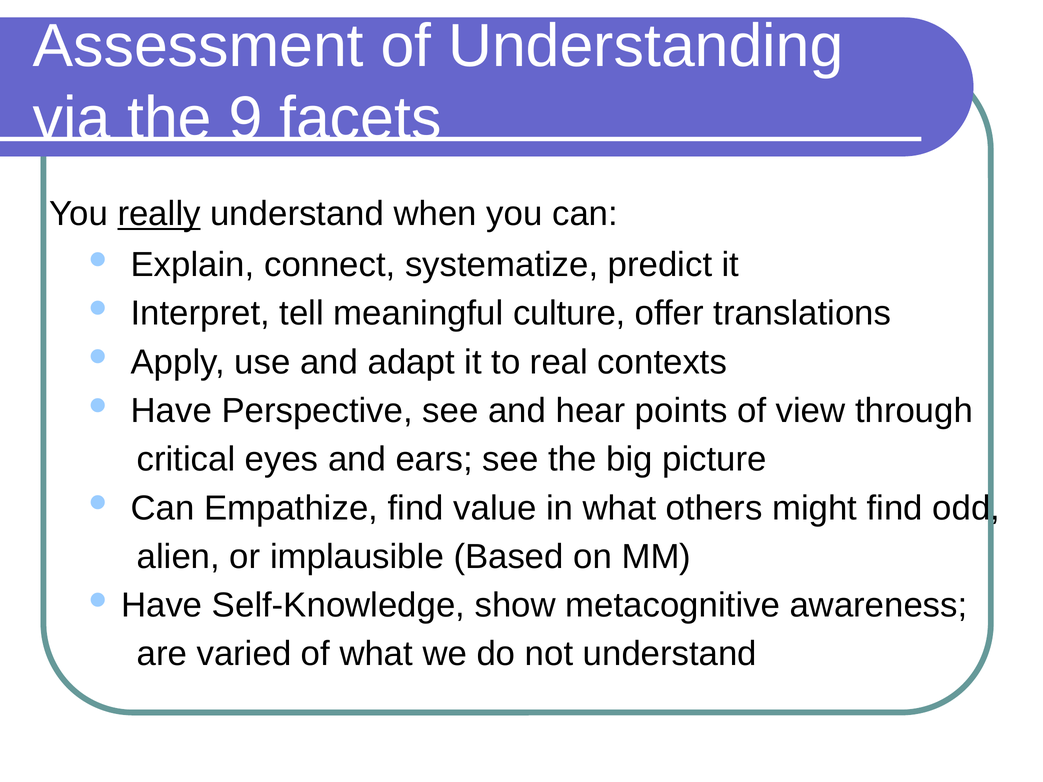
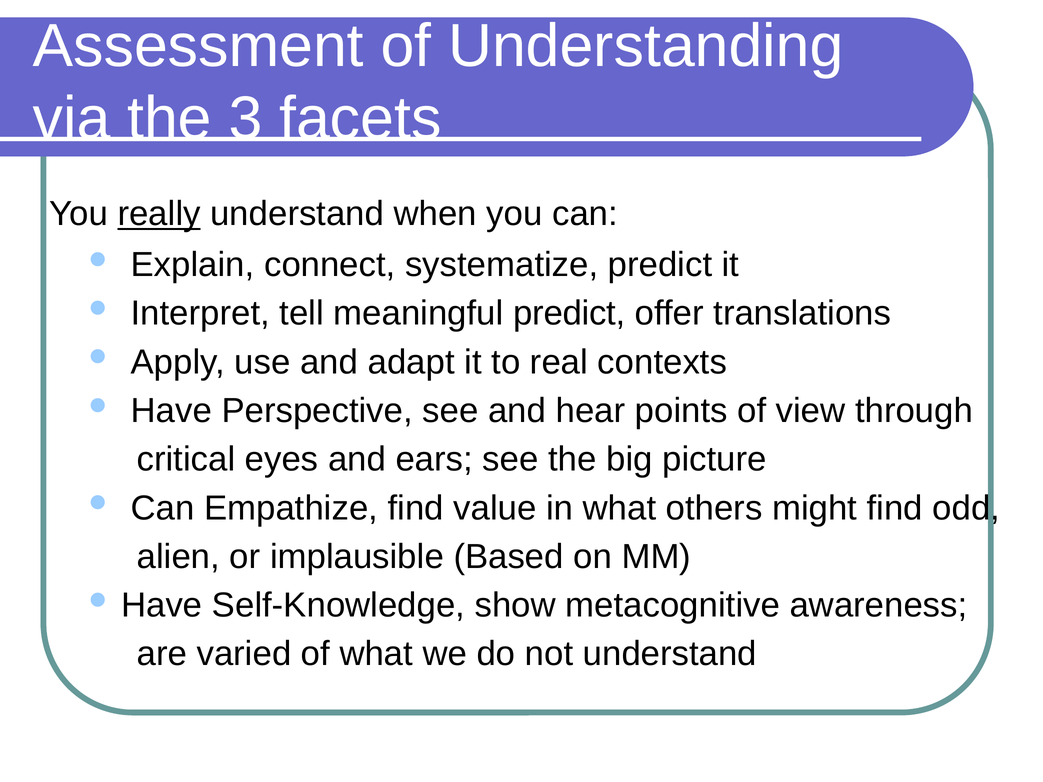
9: 9 -> 3 (245, 119)
meaningful culture: culture -> predict (569, 314)
